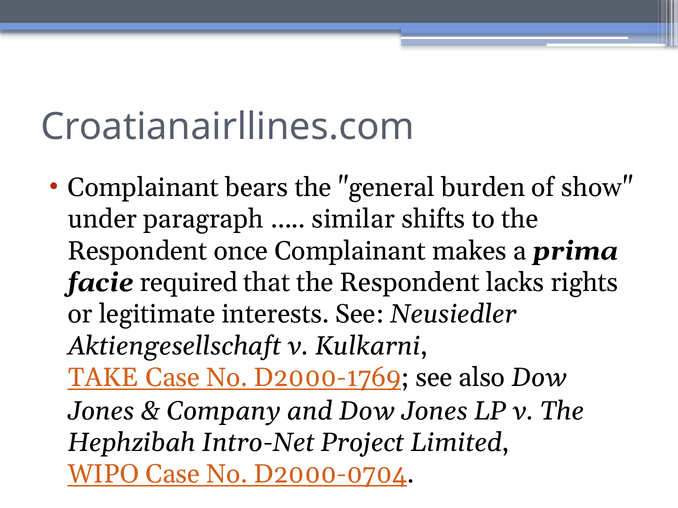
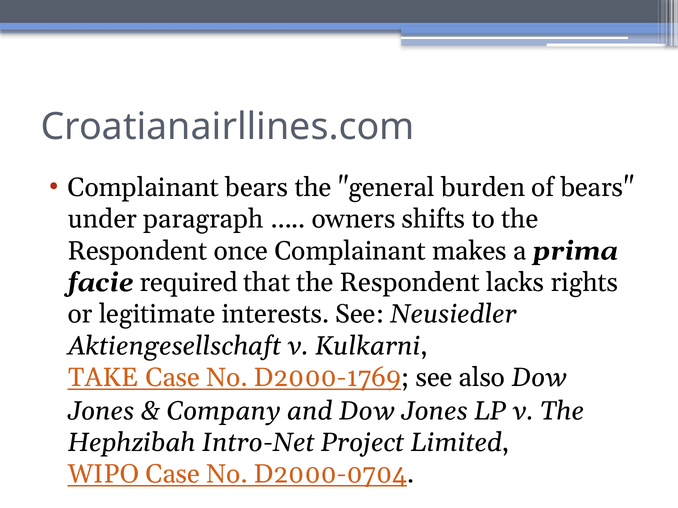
of show: show -> bears (597, 188)
similar: similar -> owners (354, 220)
